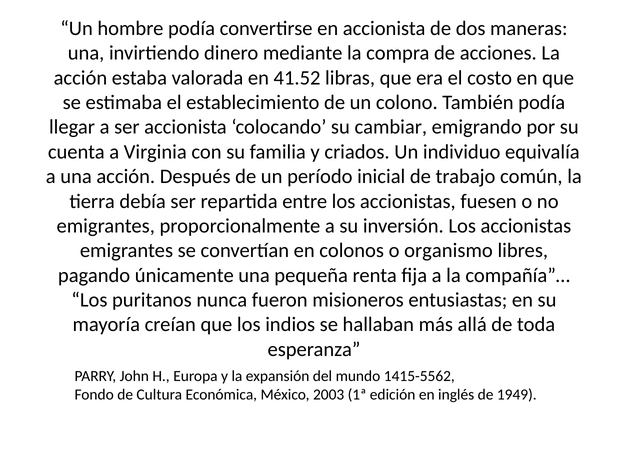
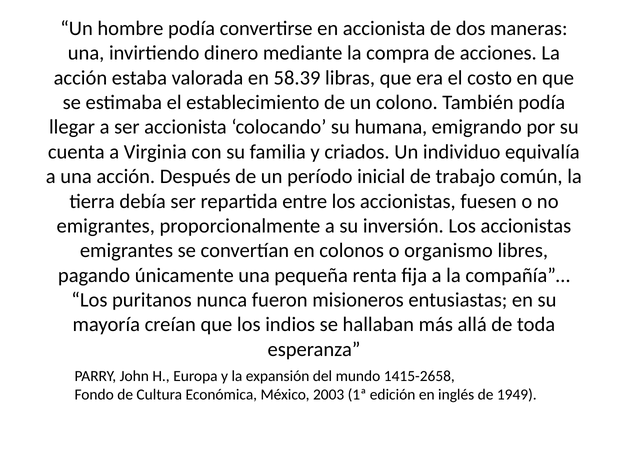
41.52: 41.52 -> 58.39 (297, 78)
cambiar: cambiar -> humana (391, 127)
1415-5562: 1415-5562 -> 1415-2658 (419, 376)
